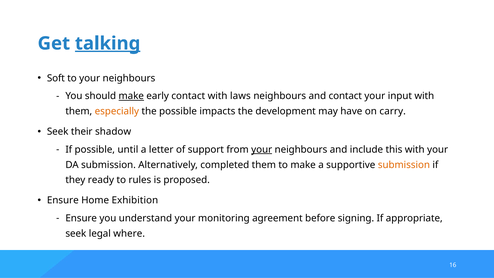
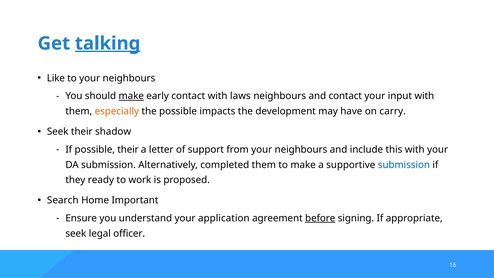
Soft: Soft -> Like (56, 78)
possible until: until -> their (128, 149)
your underline: present -> none (262, 149)
submission colour: orange -> blue (404, 165)
rules: rules -> work (140, 180)
Ensure: Ensure -> Search (63, 200)
Exhibition: Exhibition -> Important (135, 200)
monitoring: monitoring -> application (224, 218)
before underline: none -> present (320, 218)
where: where -> officer (129, 233)
